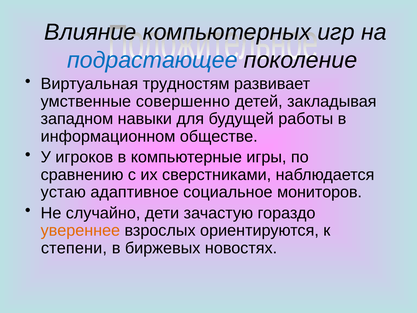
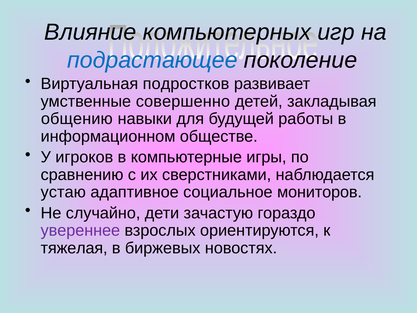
трудностям: трудностям -> подростков (186, 84)
западном: западном -> общению (77, 119)
увереннее colour: orange -> purple (80, 230)
степени: степени -> тяжелая (74, 248)
